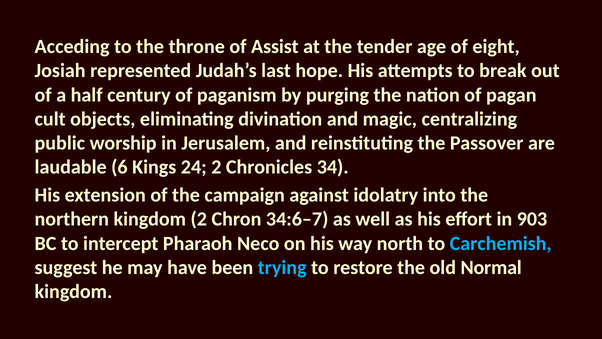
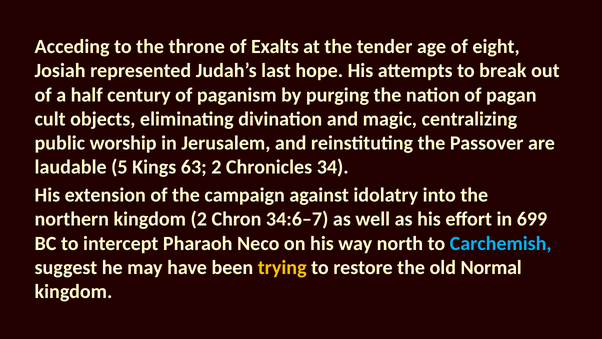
Assist: Assist -> Exalts (275, 47)
6: 6 -> 5 (119, 167)
24: 24 -> 63 (194, 167)
903: 903 -> 699 (532, 219)
trying colour: light blue -> yellow (282, 267)
